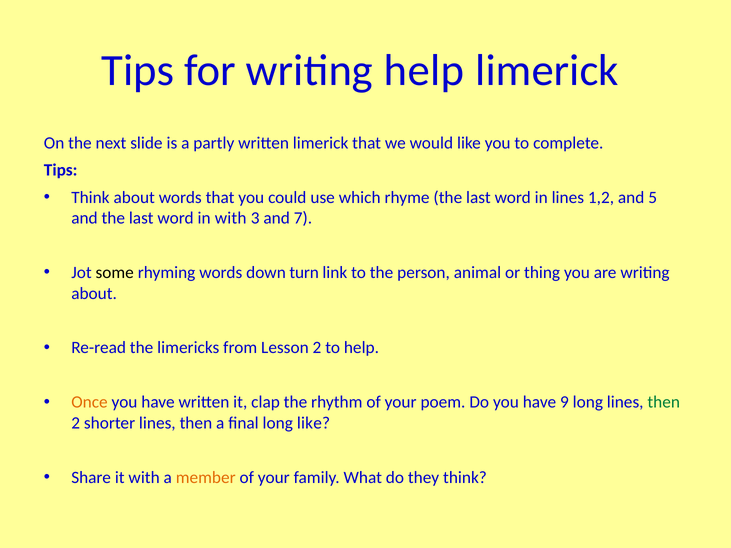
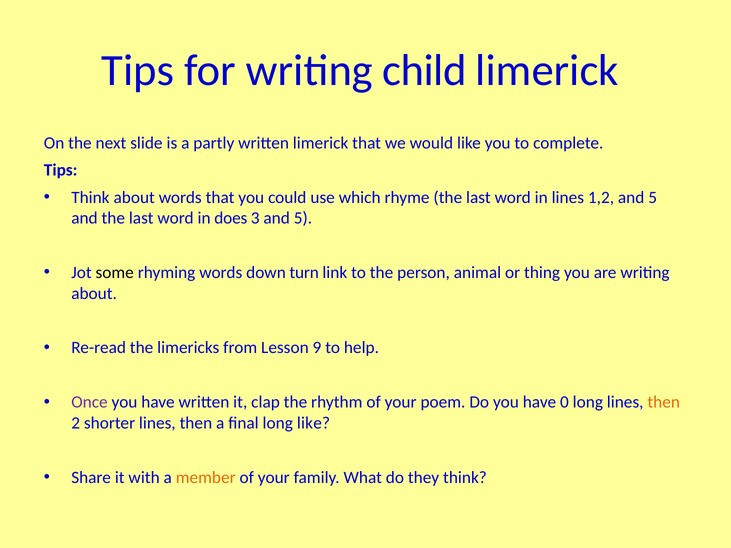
writing help: help -> child (424, 71)
in with: with -> does (231, 218)
3 and 7: 7 -> 5 (303, 218)
Lesson 2: 2 -> 9 (317, 348)
Once colour: orange -> purple (89, 402)
9: 9 -> 0 (564, 402)
then colour: green -> orange (664, 402)
